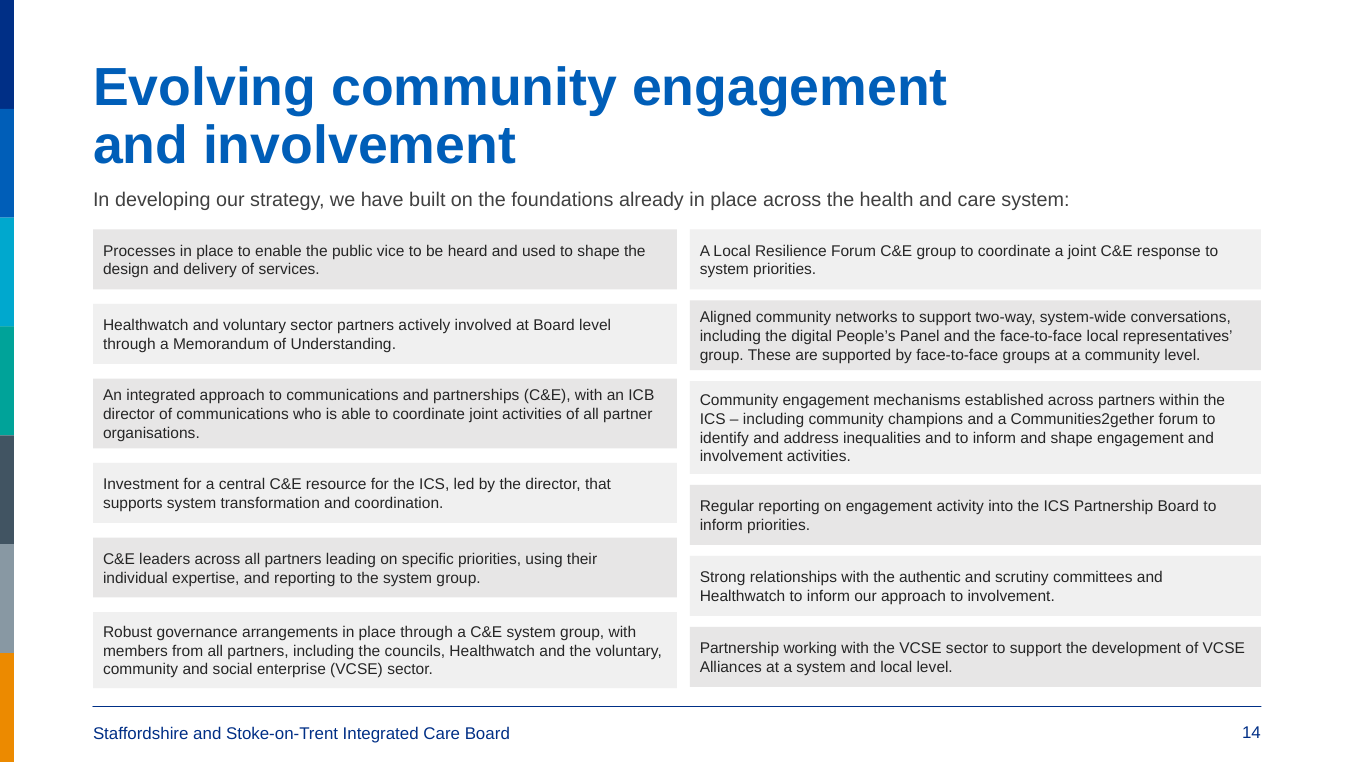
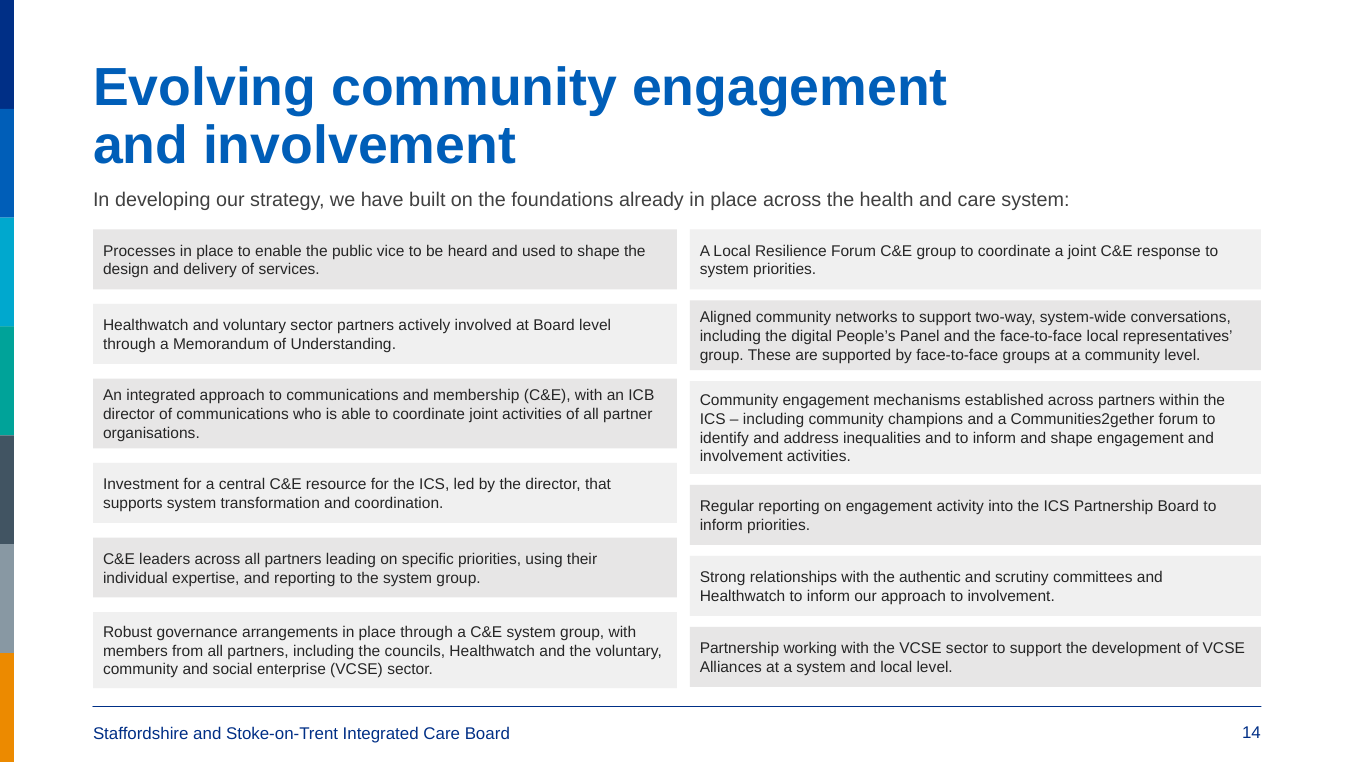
partnerships: partnerships -> membership (476, 396)
